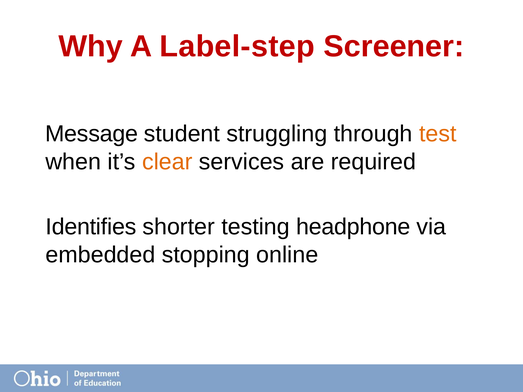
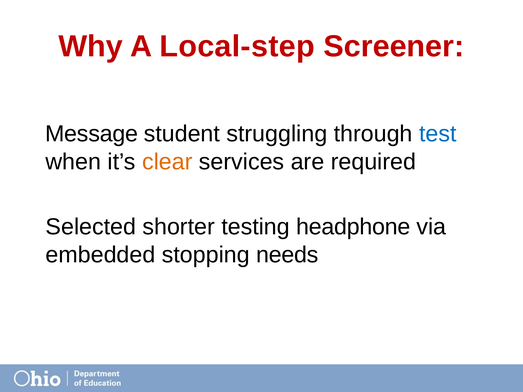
Label-step: Label-step -> Local-step (237, 47)
test colour: orange -> blue (438, 134)
Identifies: Identifies -> Selected (91, 227)
online: online -> needs (287, 255)
